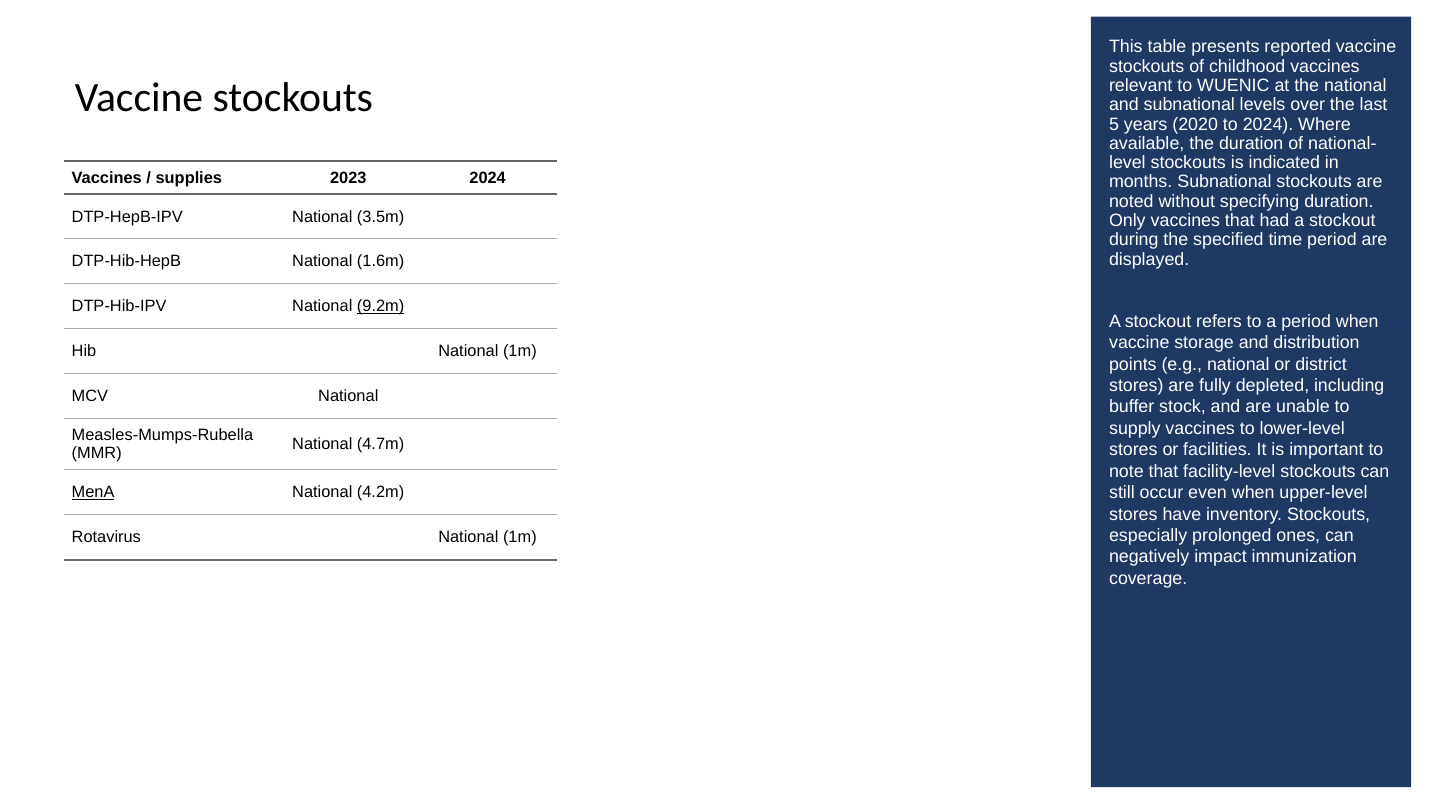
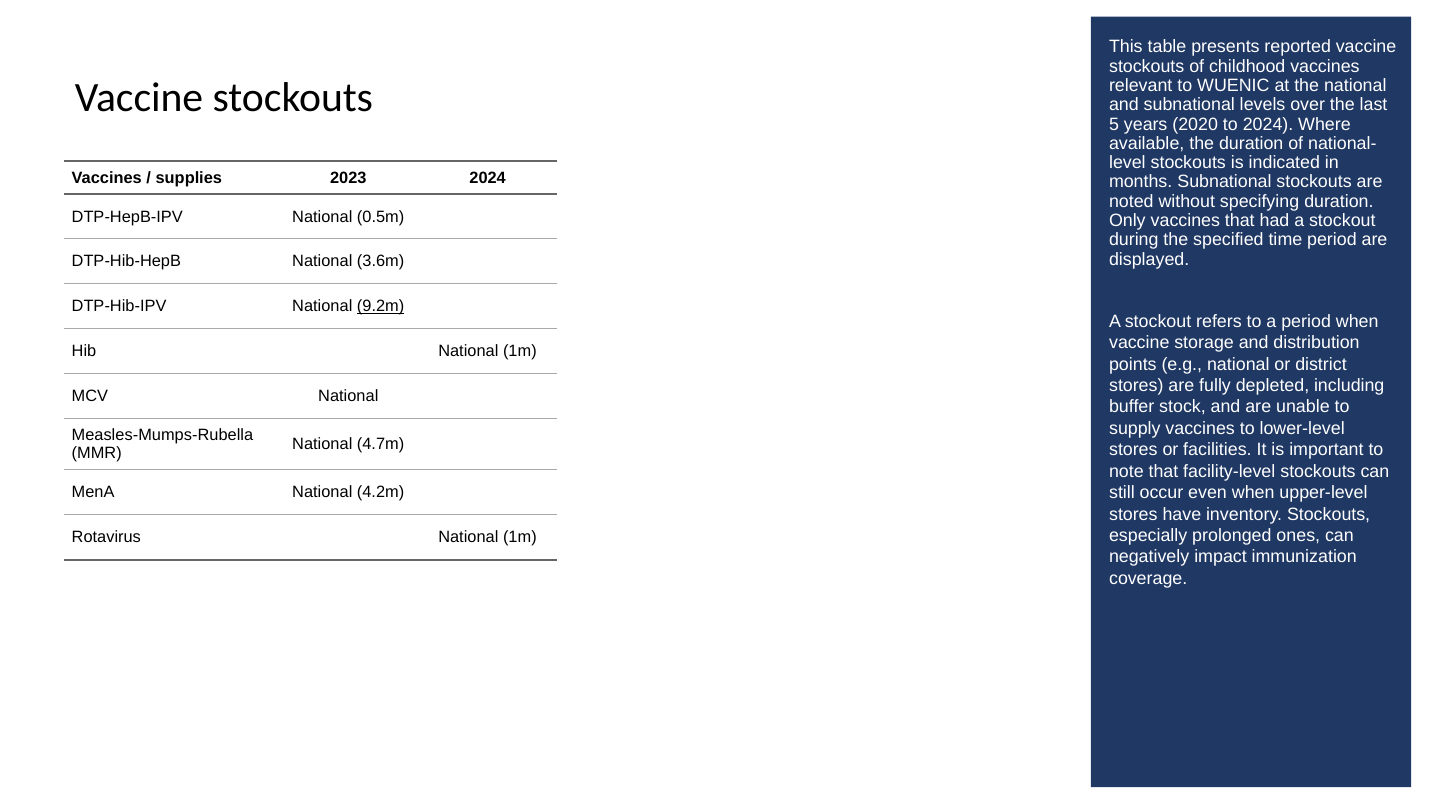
3.5m: 3.5m -> 0.5m (381, 217)
1.6m: 1.6m -> 3.6m (381, 262)
MenA underline: present -> none (93, 492)
